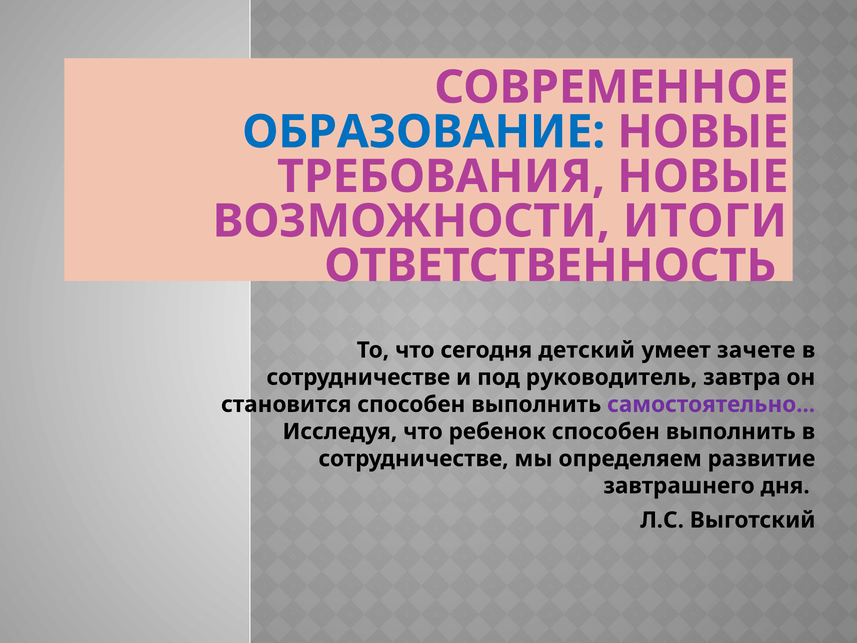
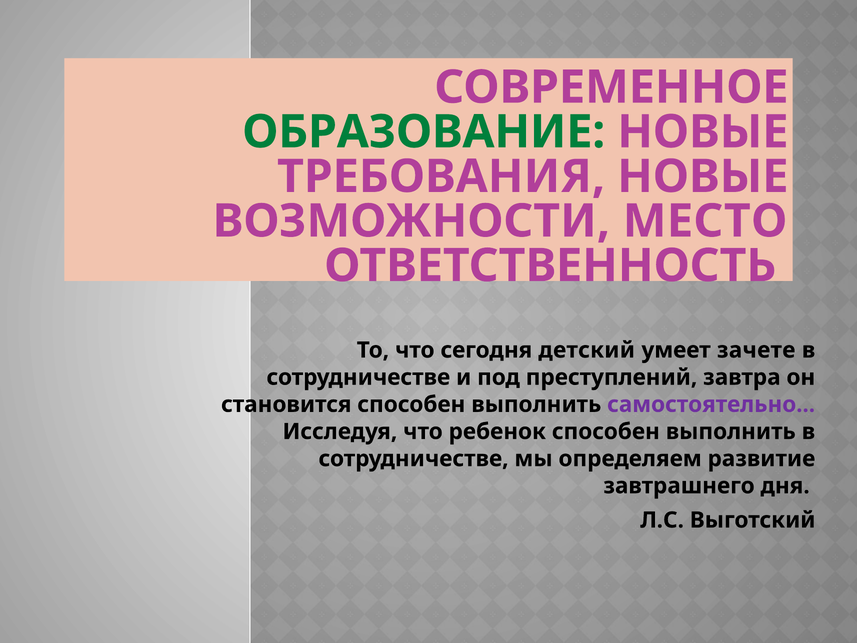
ОБРАЗОВАНИЕ colour: blue -> green (424, 132)
ИТОГИ: ИТОГИ -> МЕСТО (705, 221)
руководитель: руководитель -> преступлений (612, 377)
